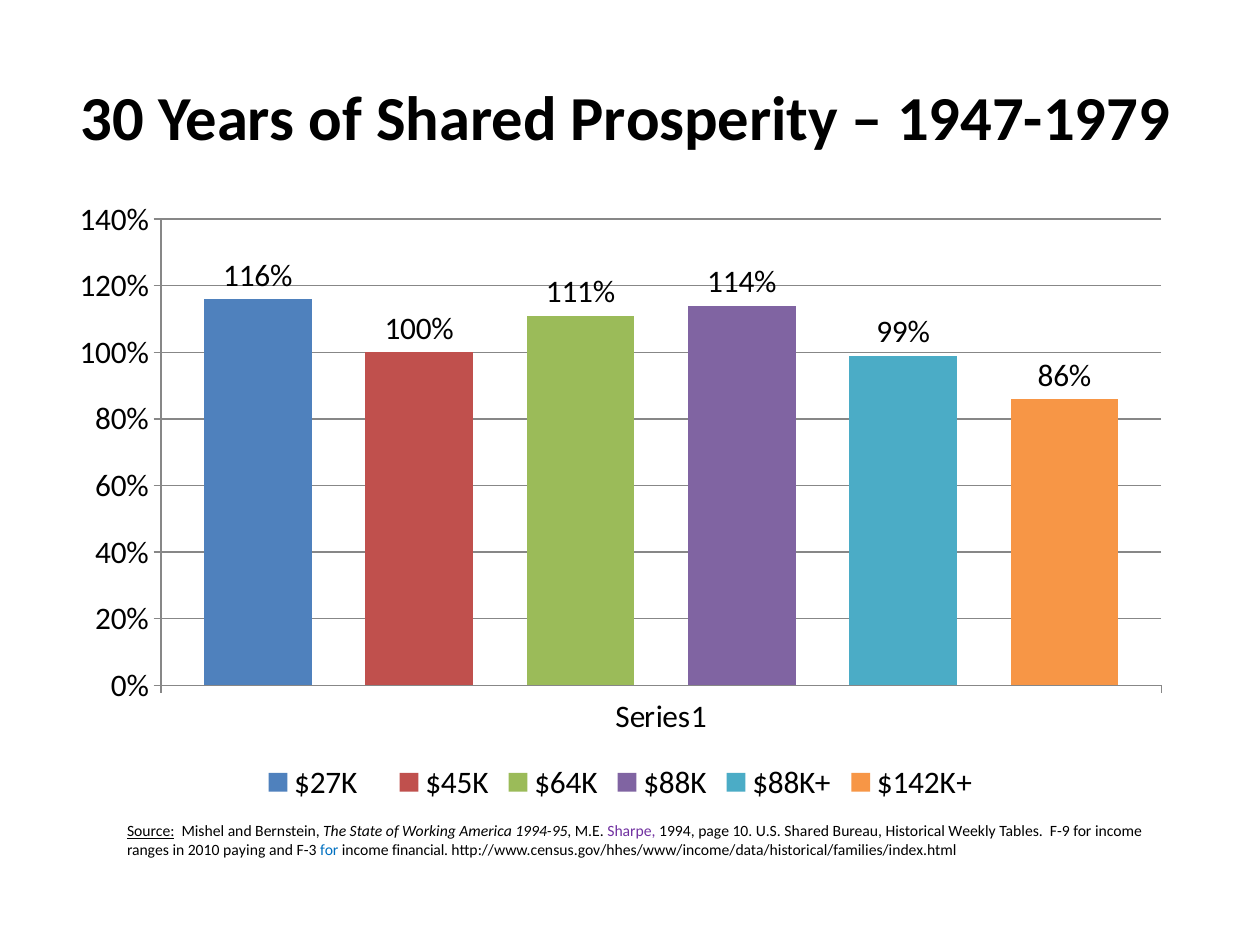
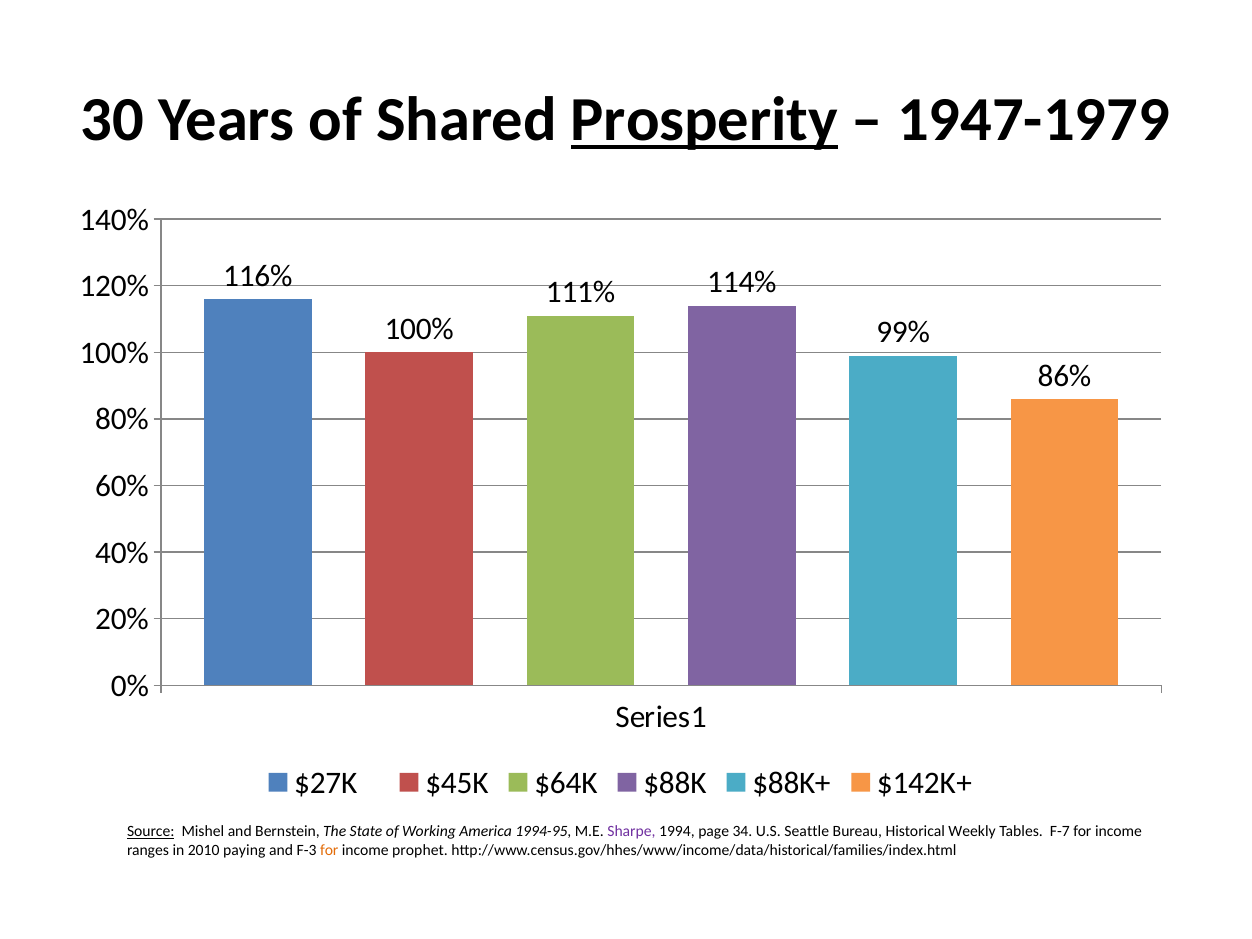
Prosperity underline: none -> present (704, 120)
10: 10 -> 34 (742, 831)
U.S Shared: Shared -> Seattle (807, 831)
F-9: F-9 -> F-7 (1060, 831)
for colour: blue -> orange (329, 850)
financial: financial -> prophet (420, 850)
